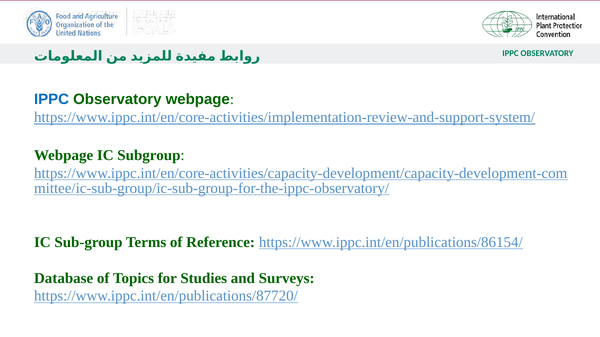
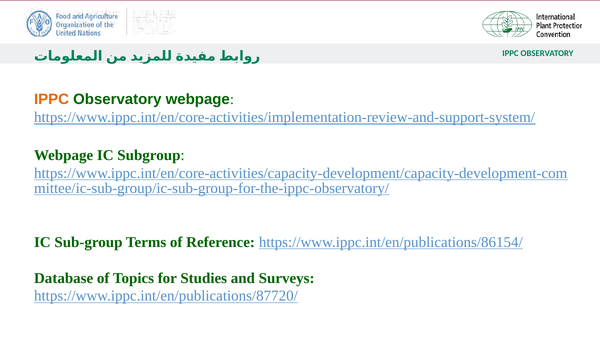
IPPC colour: blue -> orange (52, 100)
